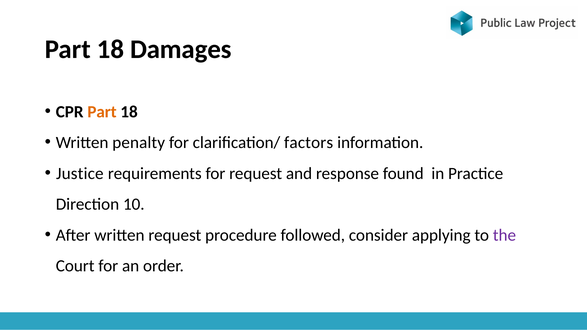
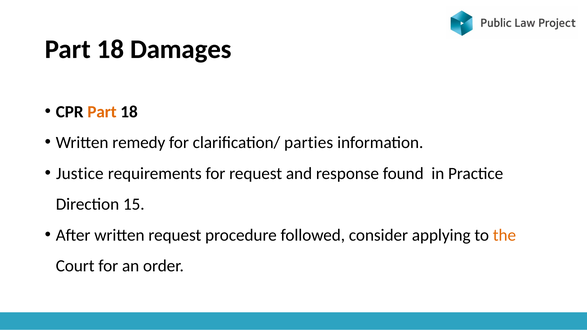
penalty: penalty -> remedy (139, 143)
factors: factors -> parties (309, 143)
10: 10 -> 15 (134, 204)
the colour: purple -> orange (504, 235)
